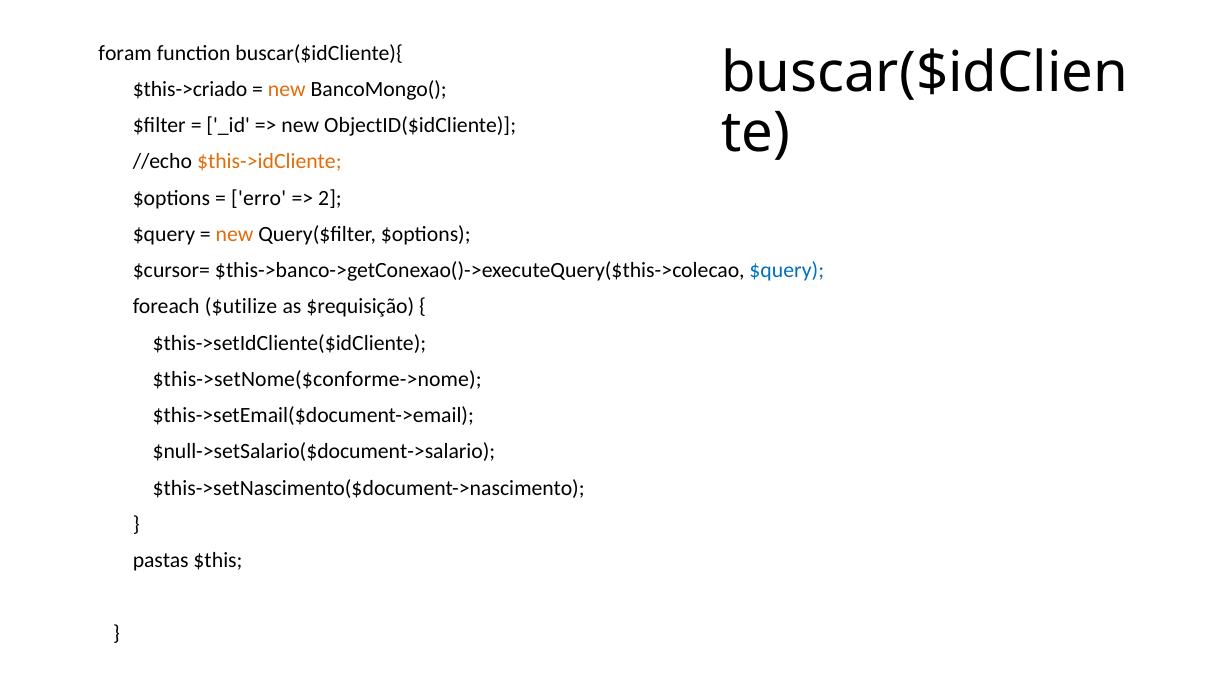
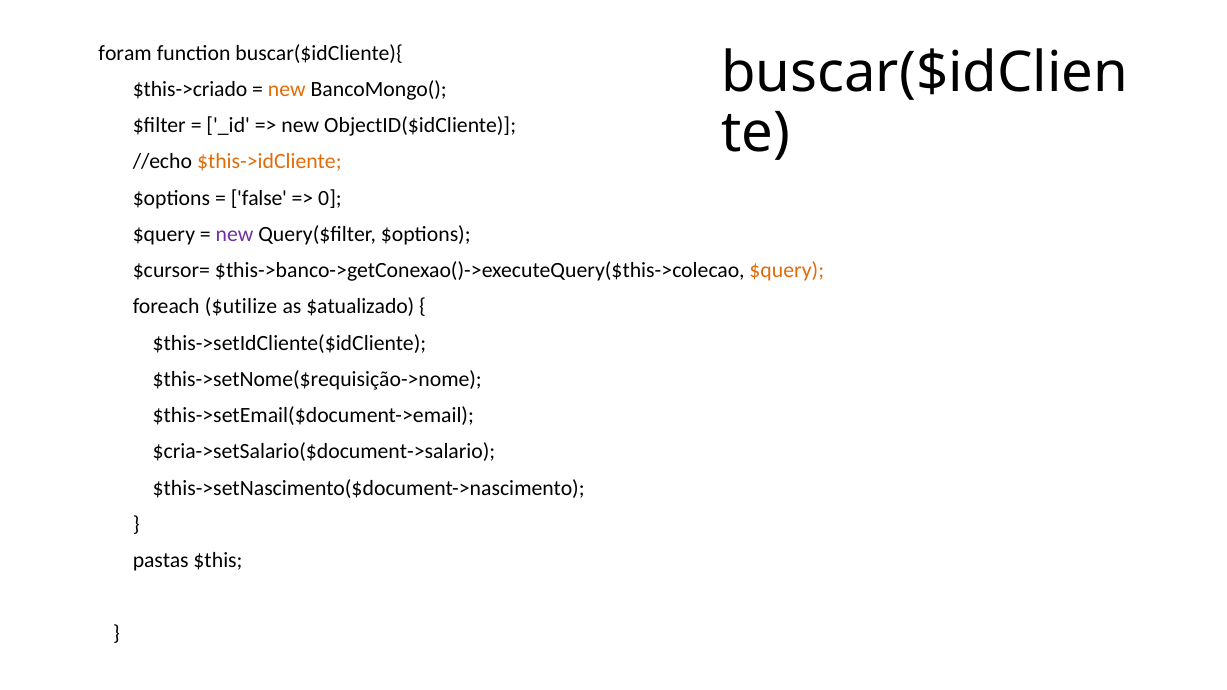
erro: erro -> false (259, 198)
2: 2 -> 0 (330, 198)
new colour: orange -> purple (235, 234)
$query colour: blue -> orange (787, 271)
$requisição: $requisição -> $atualizado (360, 307)
$this->setNome($conforme->nome: $this->setNome($conforme->nome -> $this->setNome($requisição->nome (317, 379)
$null->setSalario($document->salario: $null->setSalario($document->salario -> $cria->setSalario($document->salario (324, 452)
